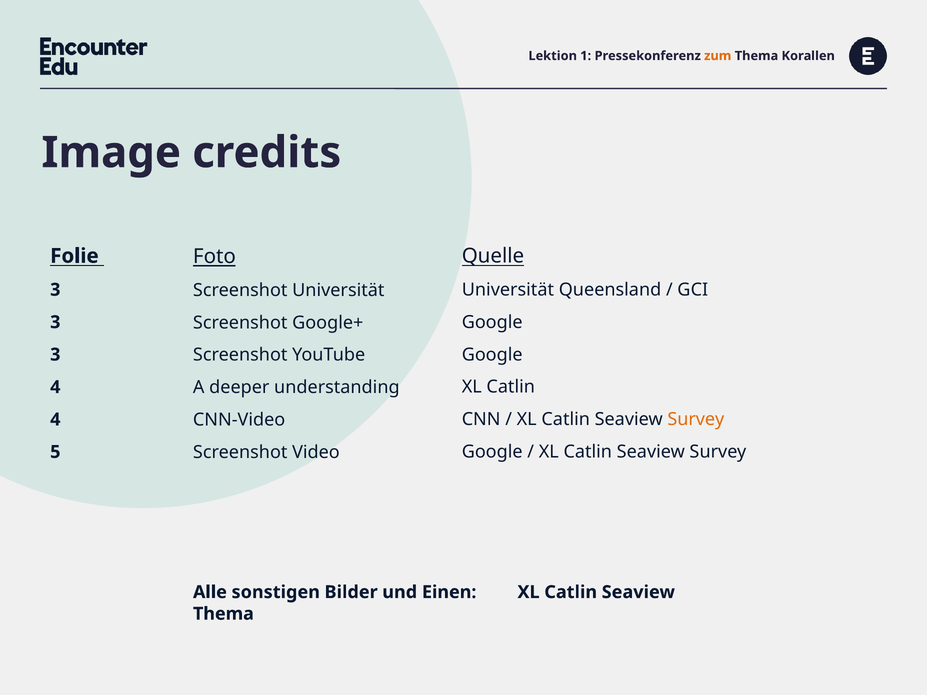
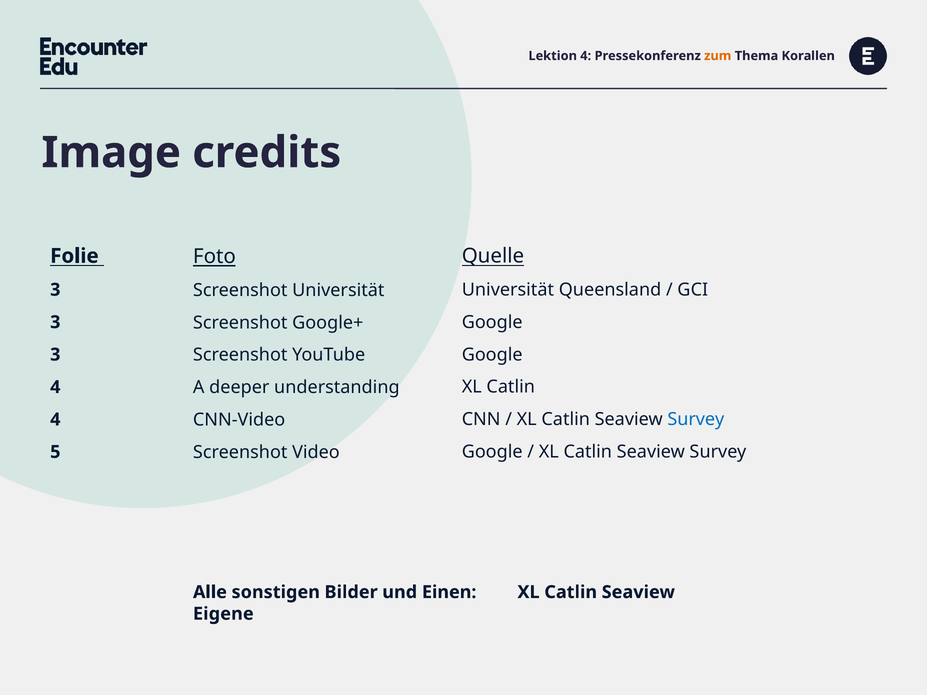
Lektion 1: 1 -> 4 (586, 56)
Survey colour: orange -> blue (696, 420)
Thema: Thema -> Eigene (223, 614)
